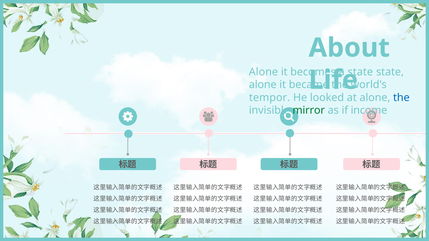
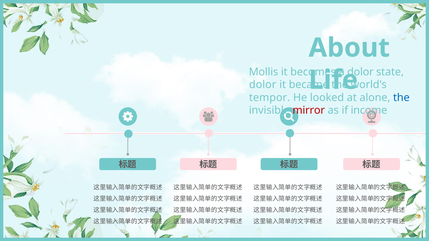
Alone: Alone -> Mollis (264, 72)
state: state -> dolor (360, 72)
alone: alone -> dolor (263, 85)
mirror colour: green -> red (309, 111)
